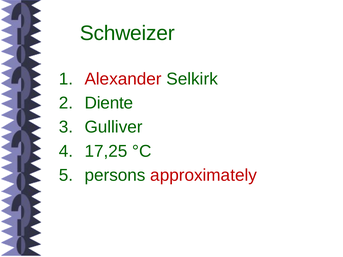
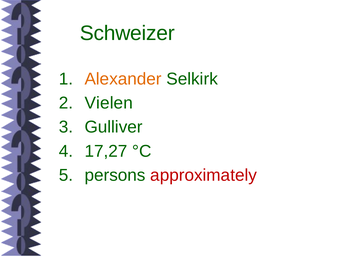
Alexander colour: red -> orange (123, 79)
Diente: Diente -> Vielen (109, 103)
17,25: 17,25 -> 17,27 (106, 151)
